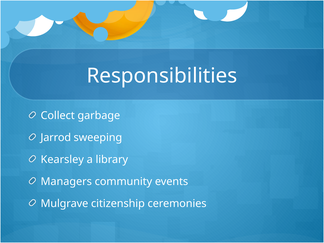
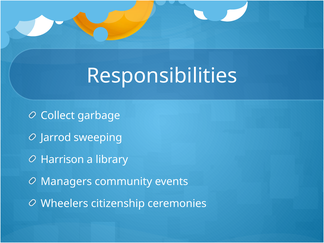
Kearsley: Kearsley -> Harrison (62, 160)
Mulgrave: Mulgrave -> Wheelers (64, 203)
